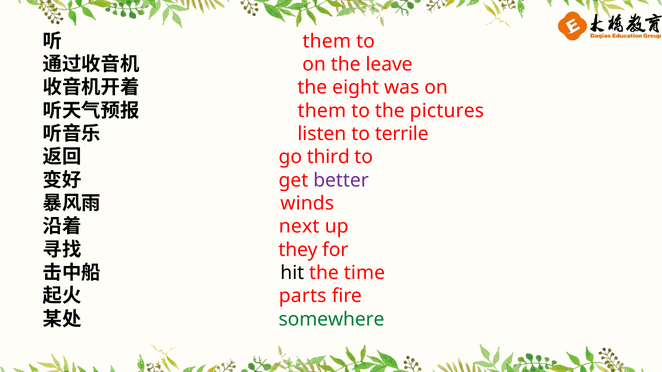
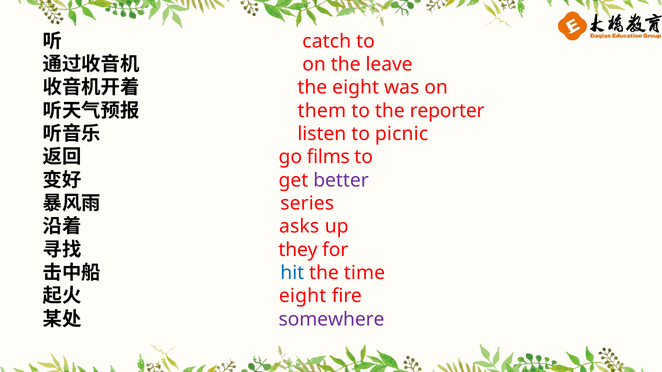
them: them -> catch (327, 41)
pictures: pictures -> reporter (447, 111)
terrile: terrile -> picnic (402, 134)
third: third -> films (328, 157)
winds: winds -> series (307, 204)
next: next -> asks (299, 227)
hit colour: black -> blue (292, 273)
parts: parts -> eight (303, 296)
somewhere colour: green -> purple (332, 320)
